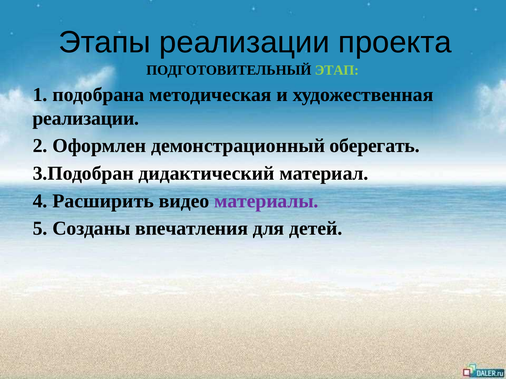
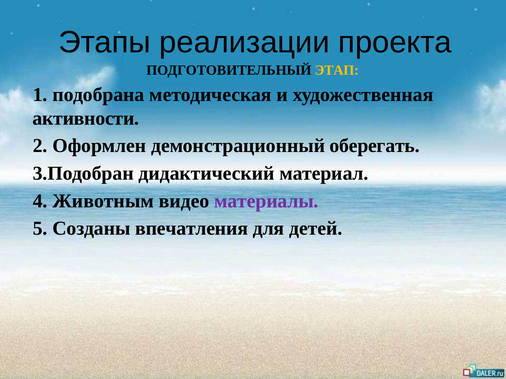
ЭТАП colour: light green -> yellow (337, 70)
реализации: реализации -> активности (86, 118)
Расширить: Расширить -> Животным (103, 201)
